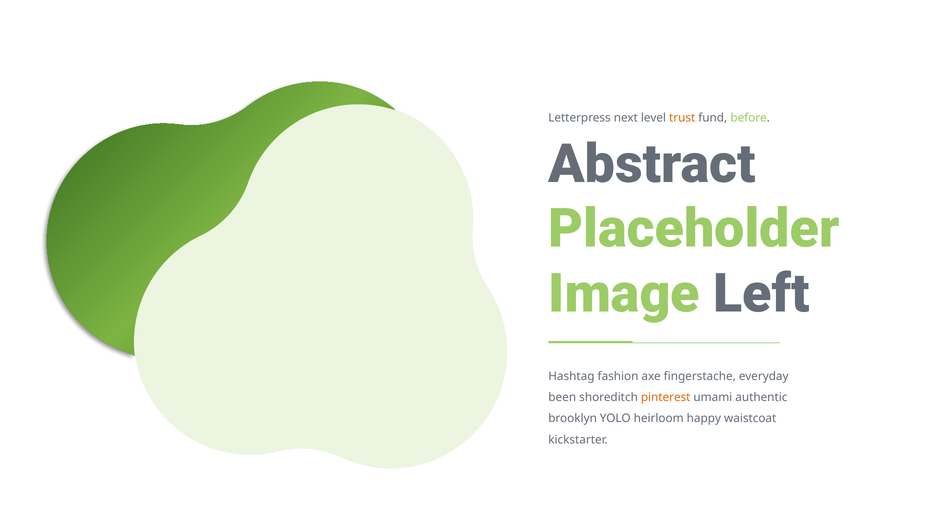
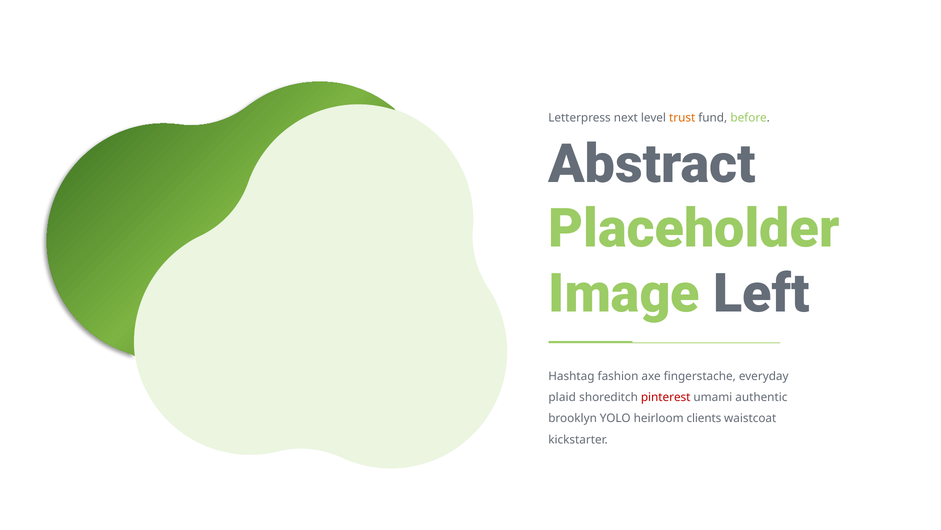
been: been -> plaid (562, 397)
pinterest colour: orange -> red (666, 397)
happy: happy -> clients (704, 418)
